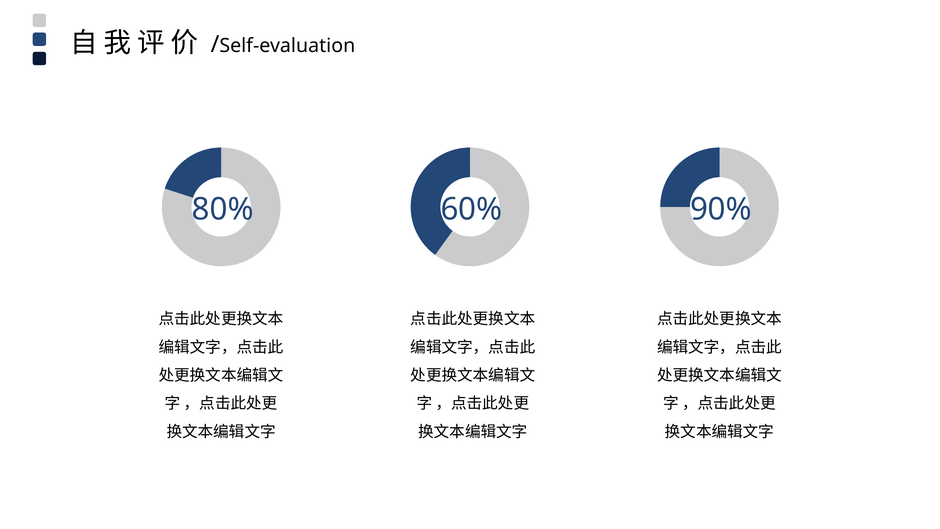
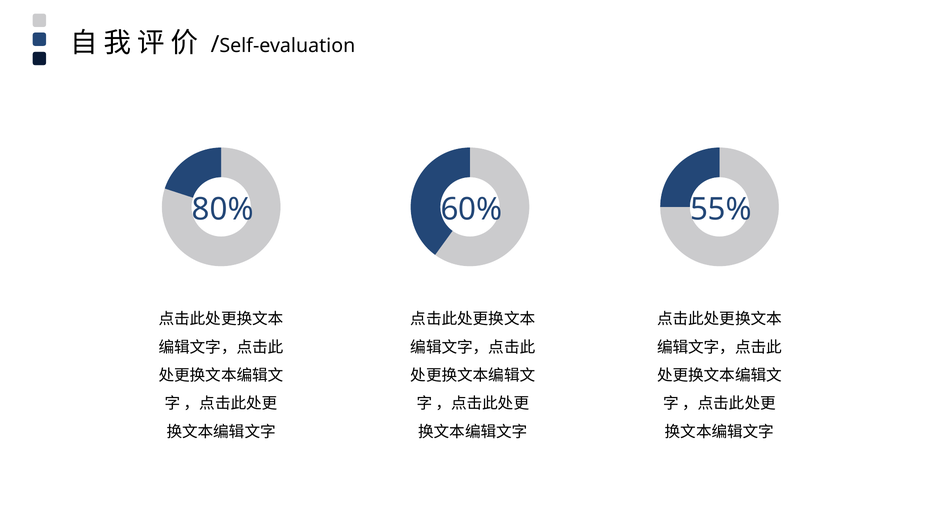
90%: 90% -> 55% (721, 209)
